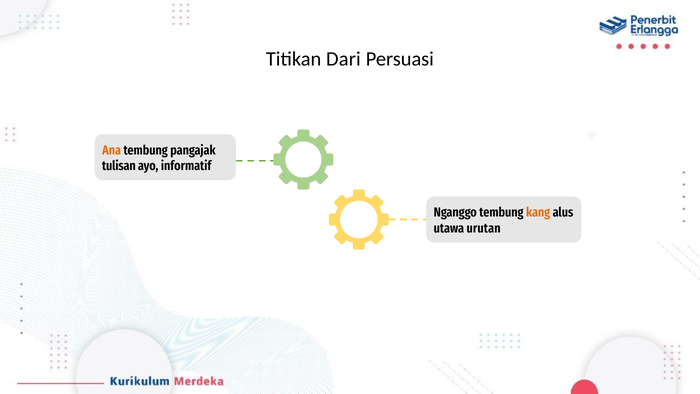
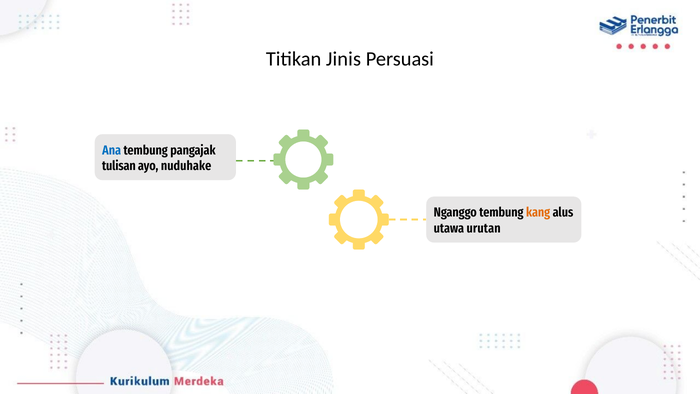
Dari: Dari -> Jinis (343, 59)
Ana colour: orange -> blue (112, 150)
informatif: informatif -> nuduhake (186, 166)
